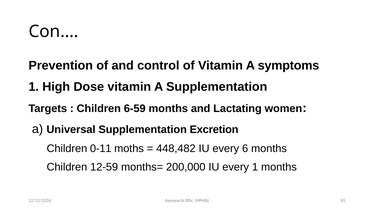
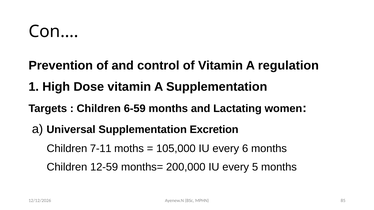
symptoms: symptoms -> regulation (288, 66)
0-11: 0-11 -> 7-11 (101, 149)
448,482: 448,482 -> 105,000 (176, 149)
every 1: 1 -> 5 (255, 167)
